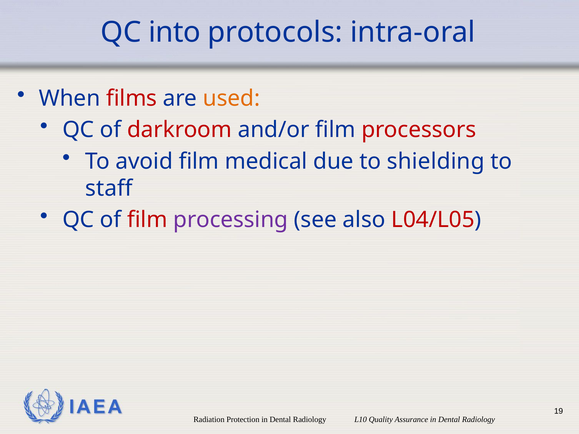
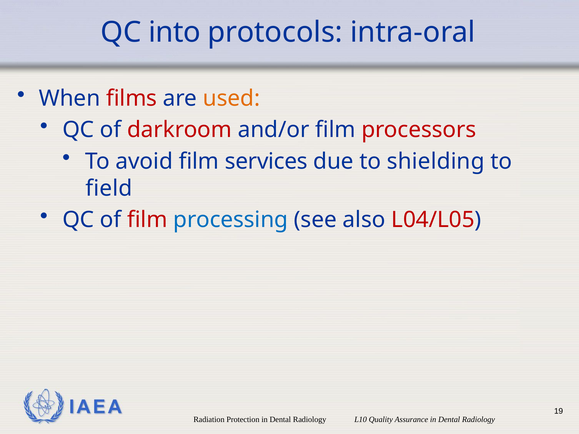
medical: medical -> services (266, 161)
staff: staff -> field (109, 188)
processing colour: purple -> blue (231, 220)
